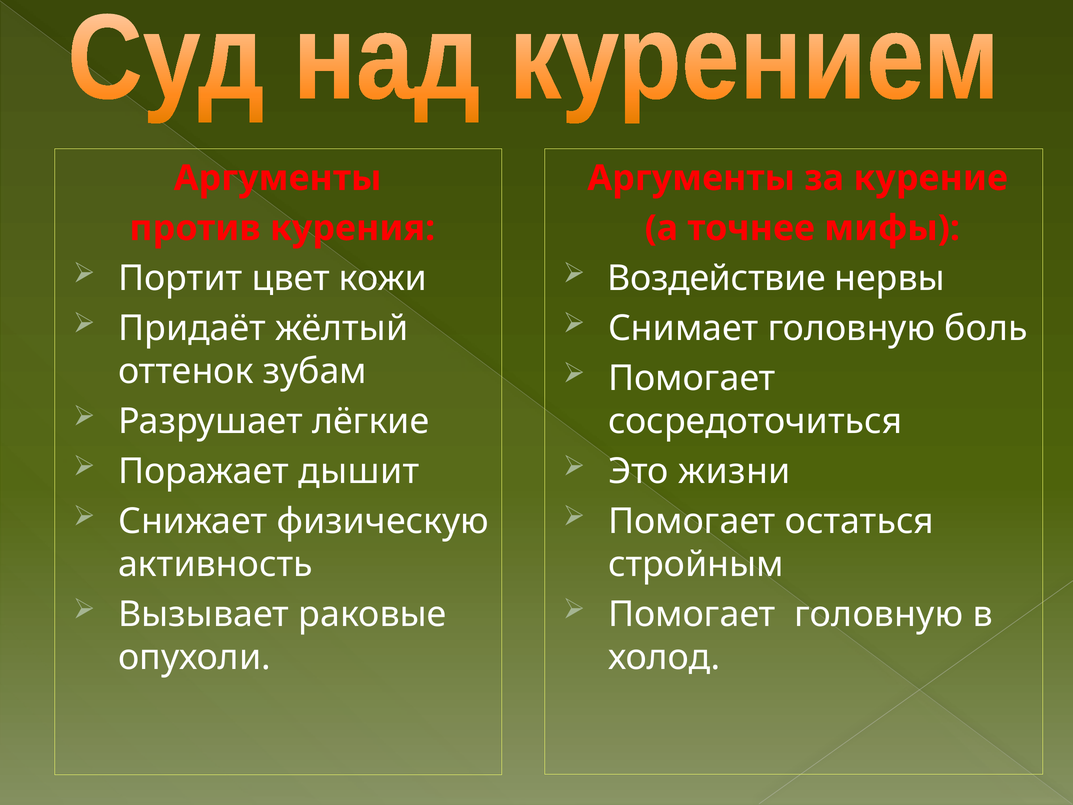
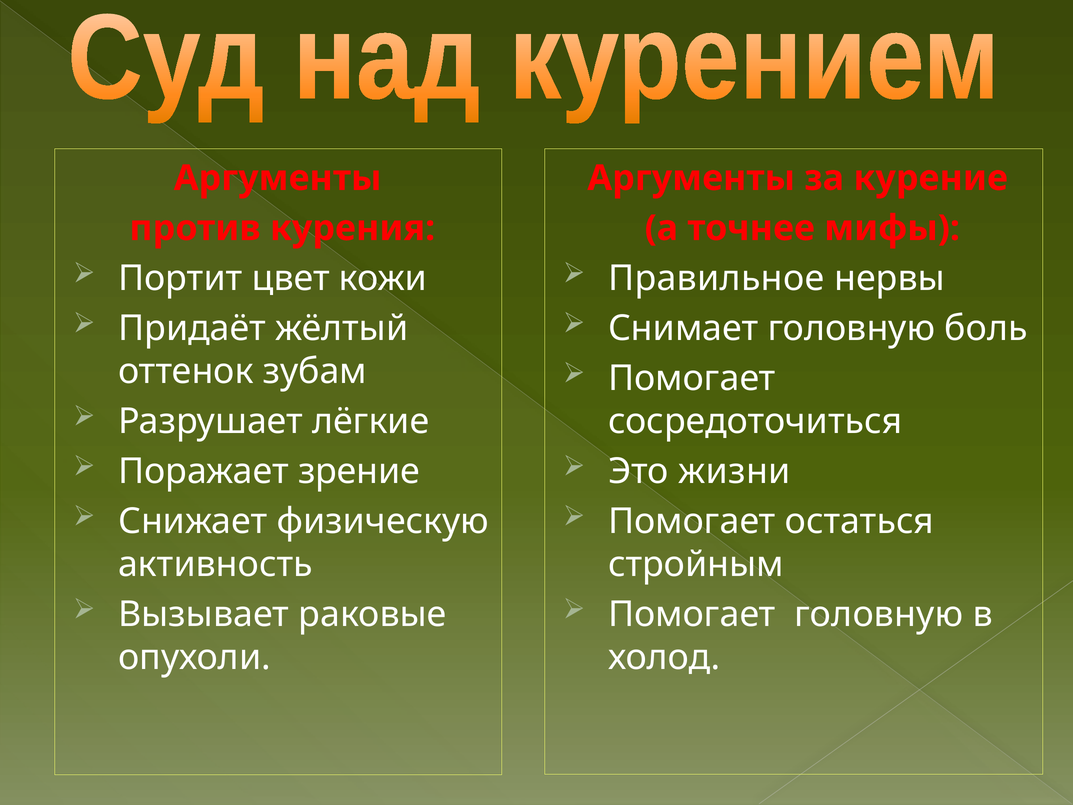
Воздействие: Воздействие -> Правильное (716, 278)
дышит: дышит -> зрение (359, 471)
